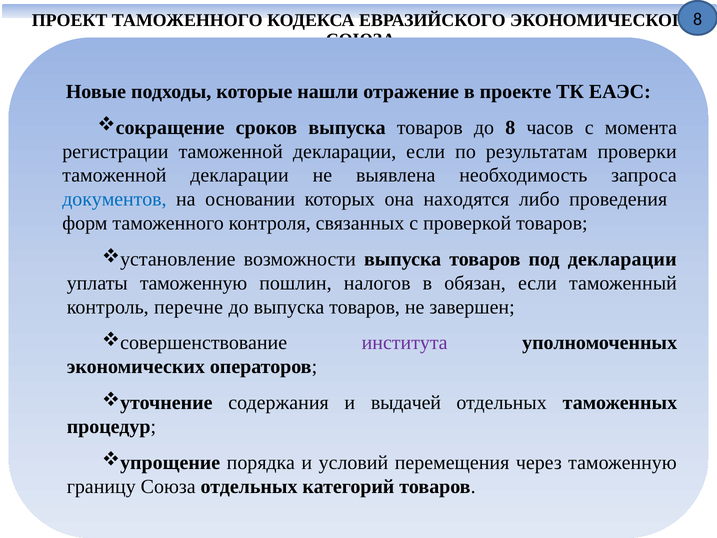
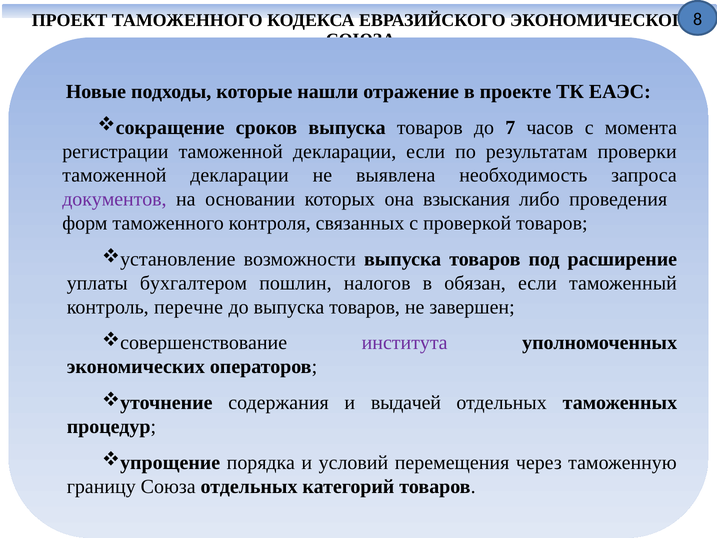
до 8: 8 -> 7 (510, 128)
документов colour: blue -> purple (114, 199)
находятся: находятся -> взыскания (466, 199)
под декларации: декларации -> расширение (622, 259)
уплаты таможенную: таможенную -> бухгалтером (194, 283)
